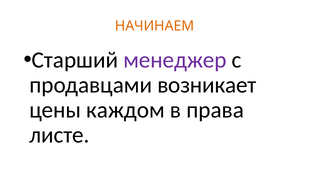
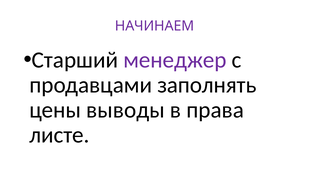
НАЧИНАЕМ colour: orange -> purple (155, 26)
возникает: возникает -> заполнять (207, 85)
каждом: каждом -> выводы (125, 110)
